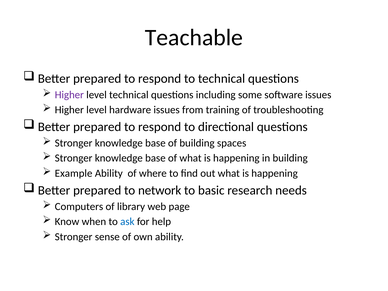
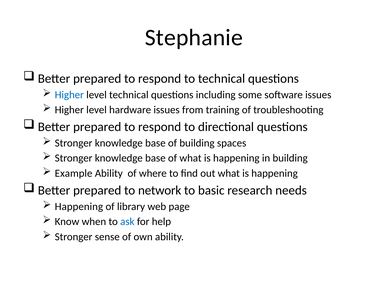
Teachable: Teachable -> Stephanie (194, 38)
Higher colour: purple -> blue (69, 95)
Computers: Computers -> Happening (79, 206)
